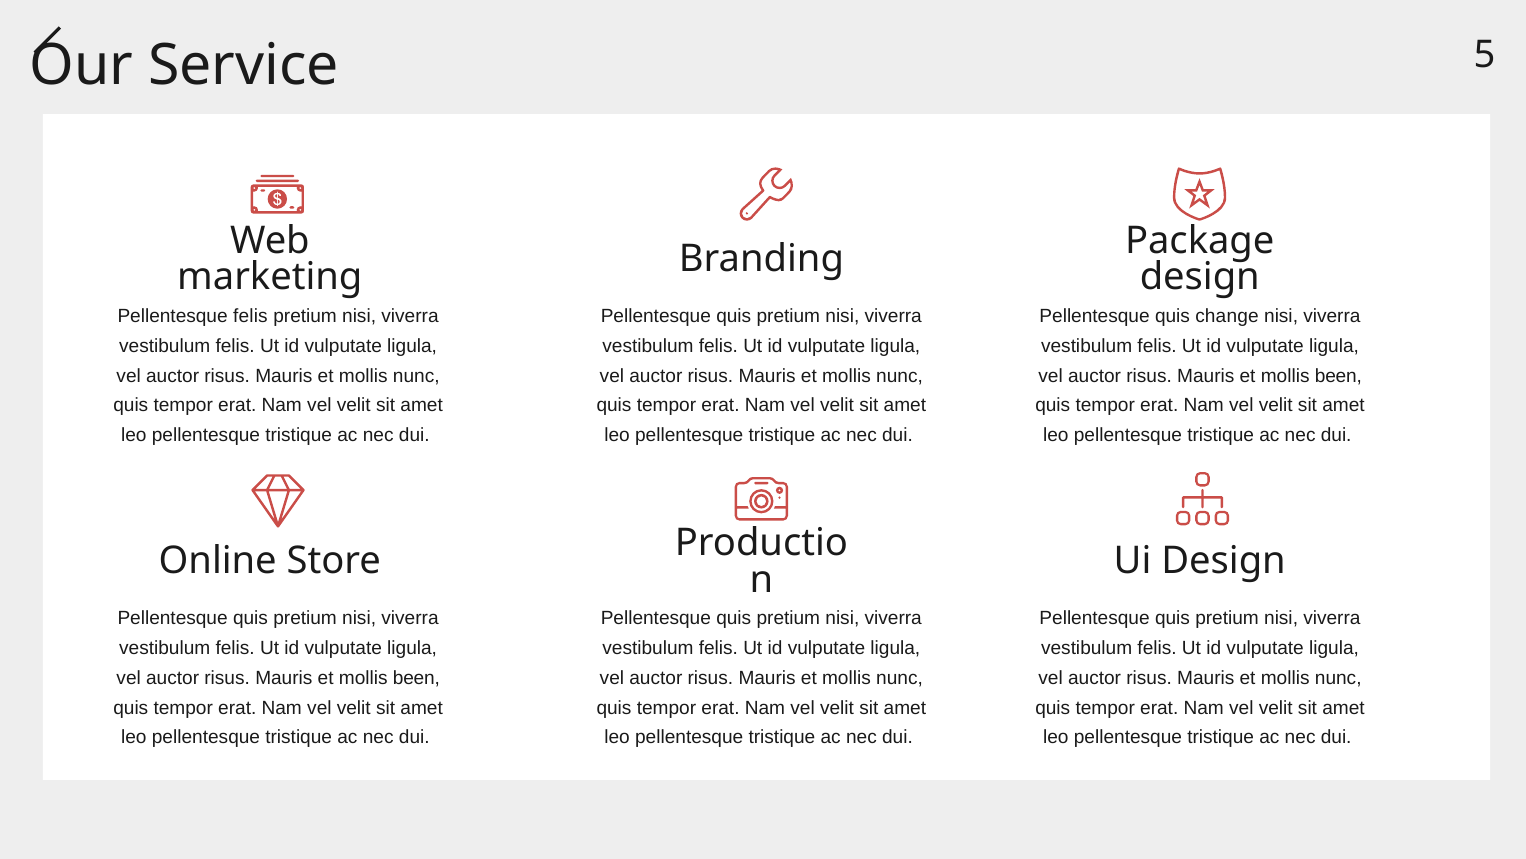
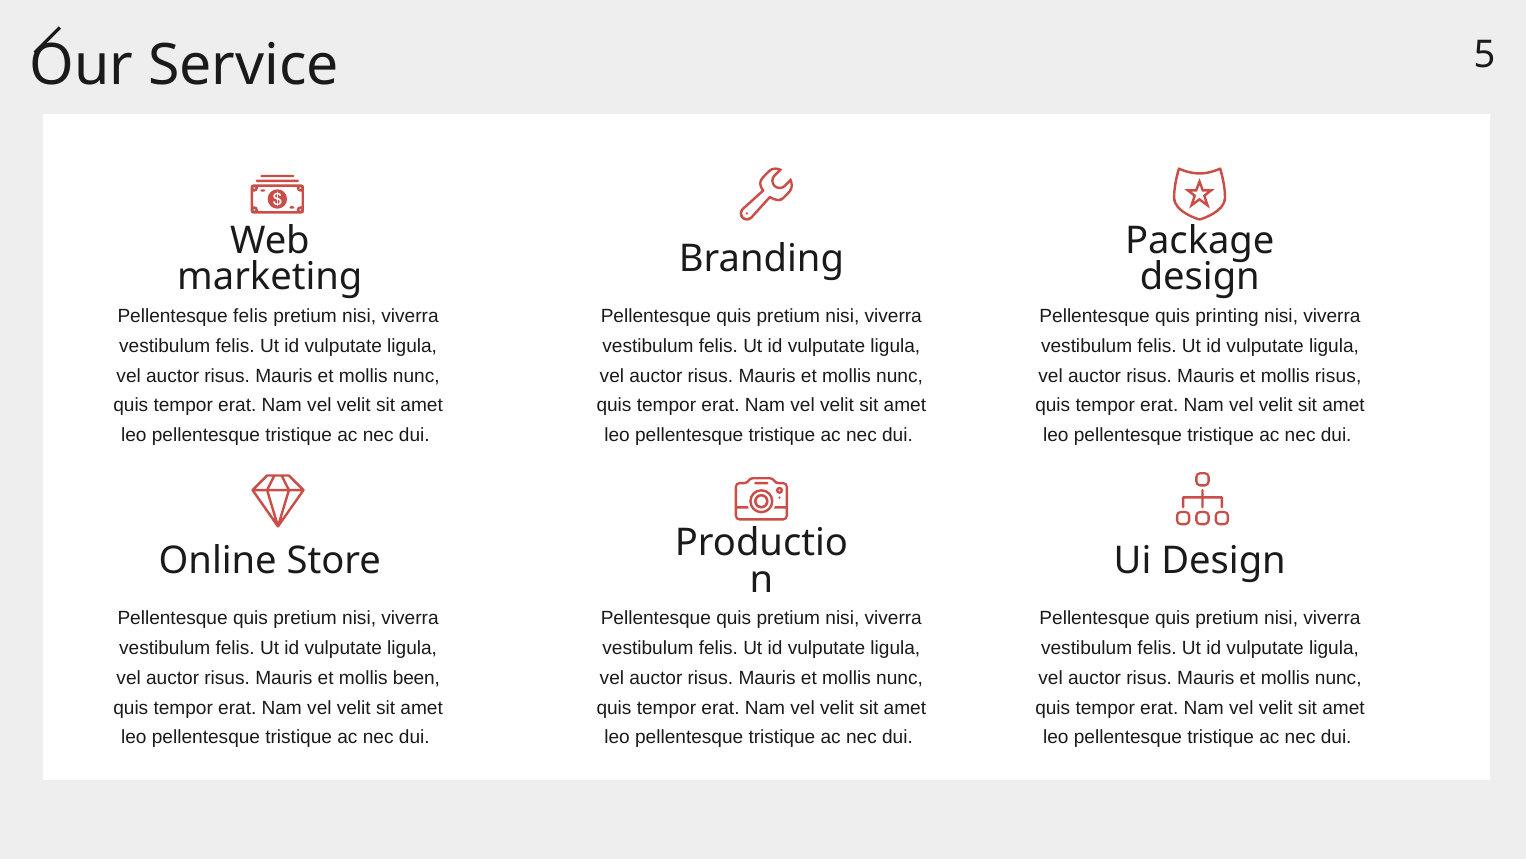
change: change -> printing (1227, 316)
been: been -> risus (1338, 376)
